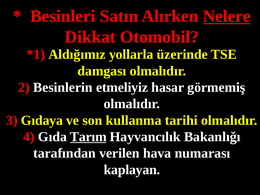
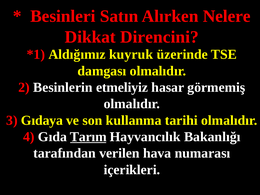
Nelere underline: present -> none (227, 16)
Otomobil: Otomobil -> Direncini (159, 37)
yollarla: yollarla -> kuyruk (131, 54)
kaplayan: kaplayan -> içerikleri (132, 170)
